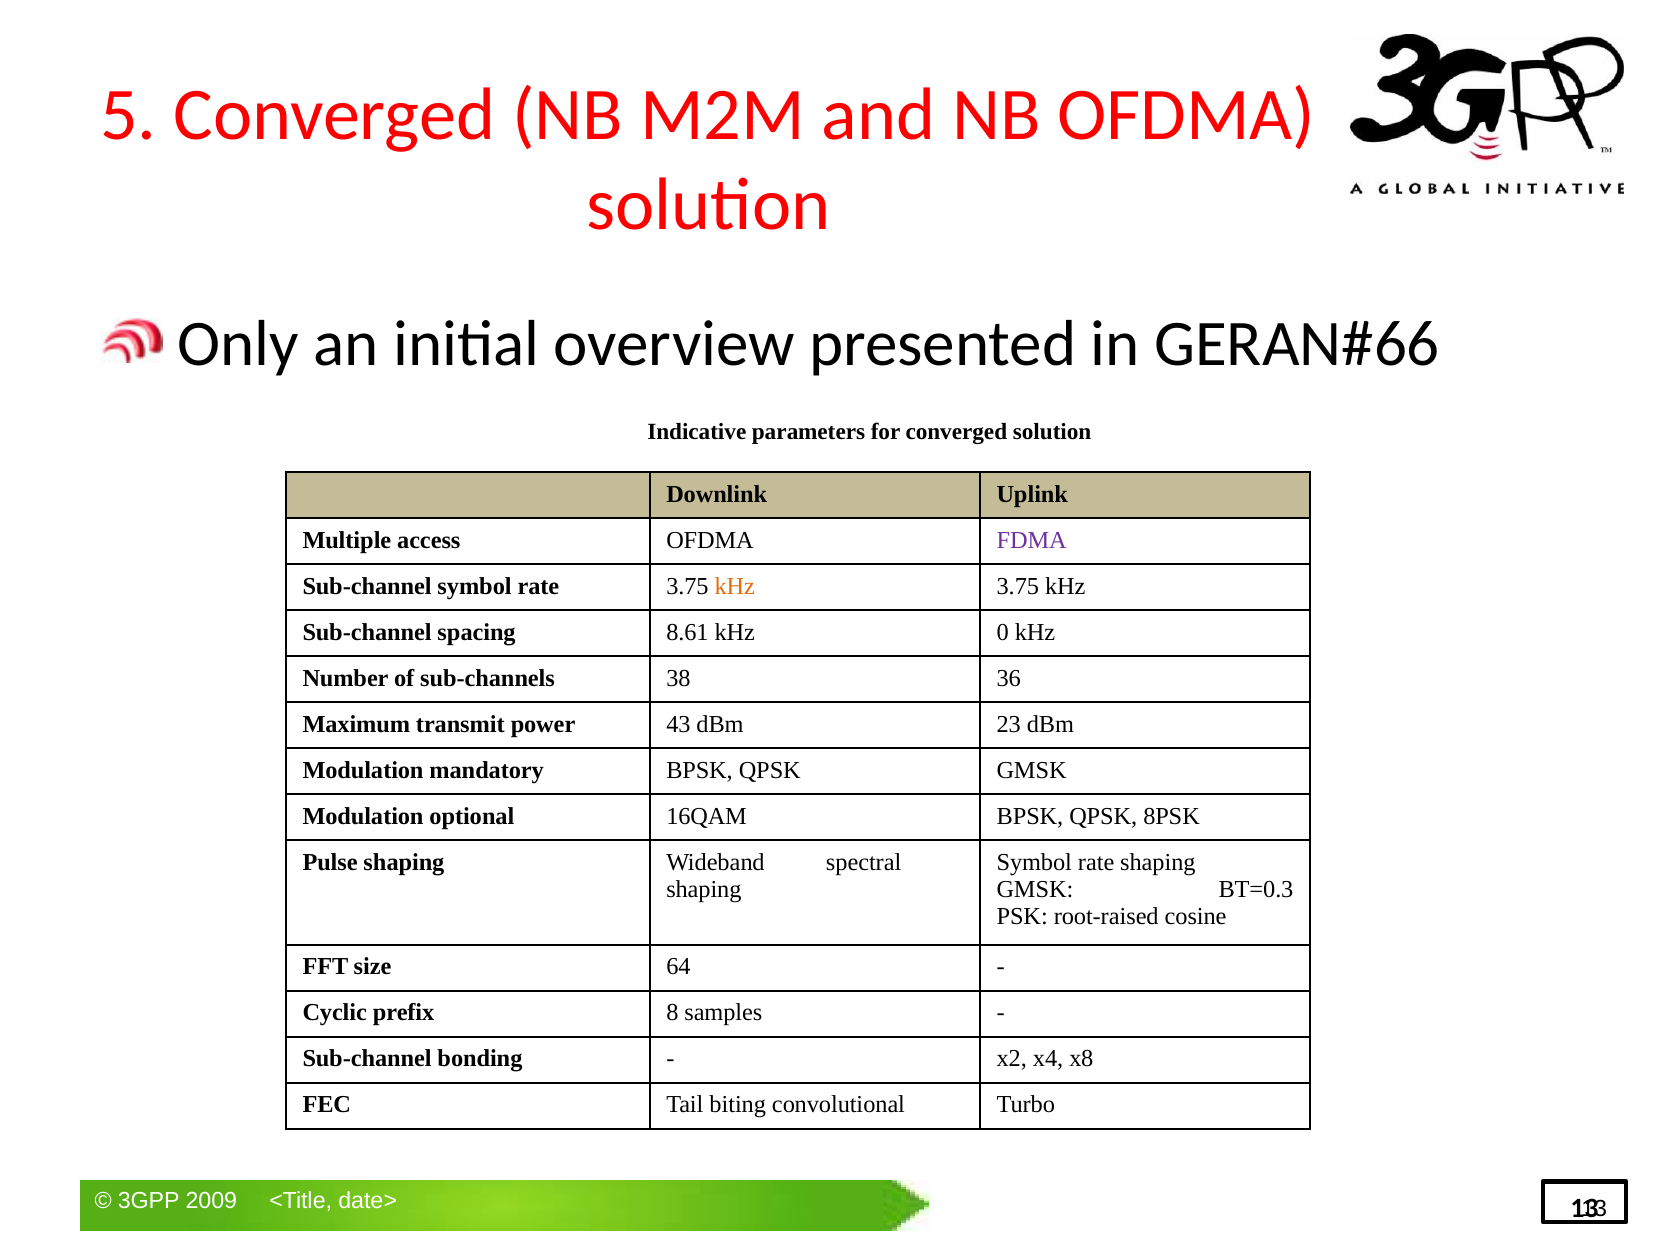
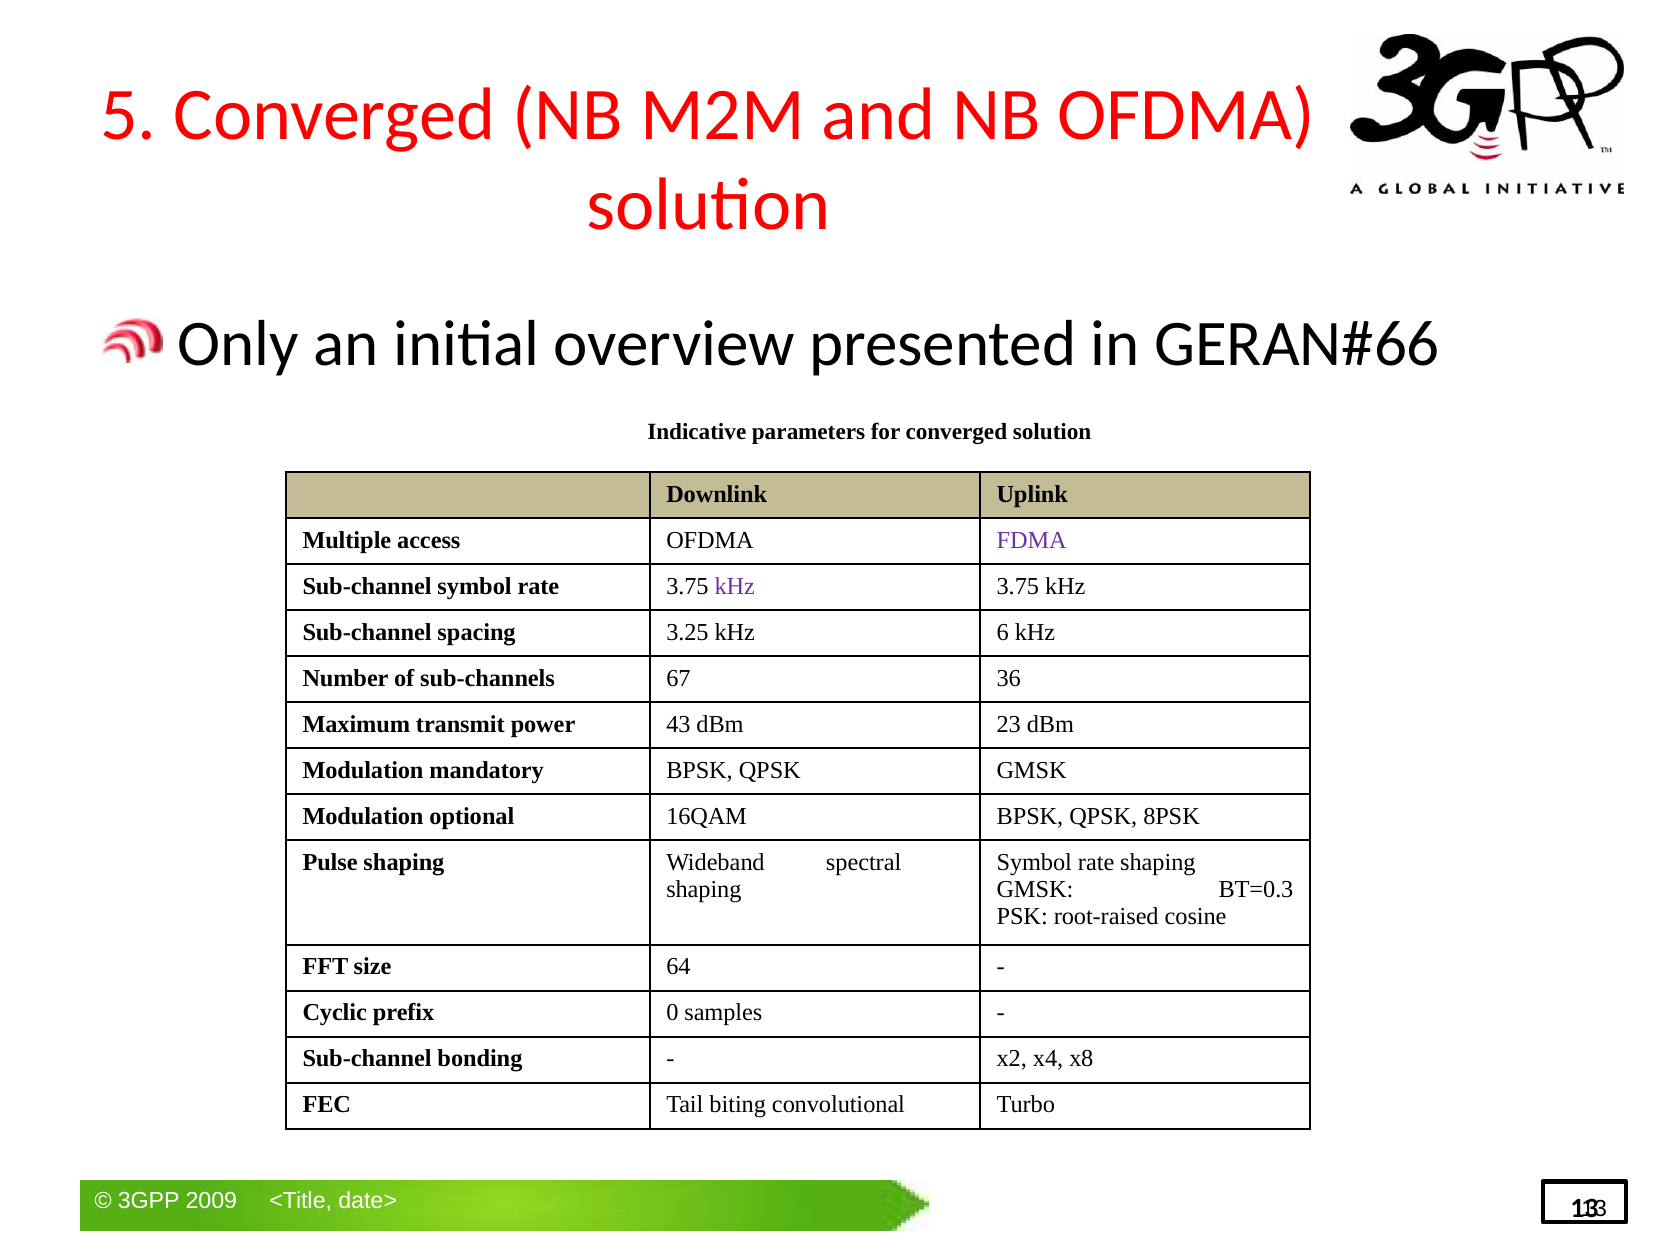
kHz colour: orange -> purple (735, 586)
8.61: 8.61 -> 3.25 (687, 632)
0: 0 -> 6 (1003, 632)
38: 38 -> 67 (678, 678)
8: 8 -> 0 (672, 1013)
